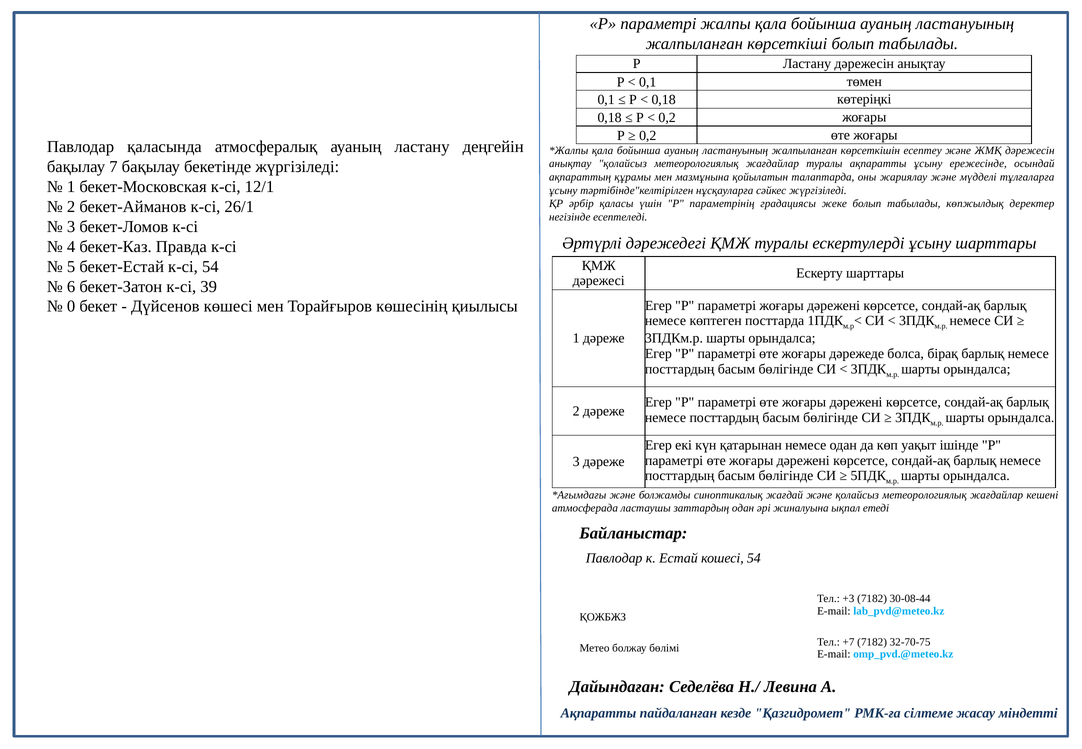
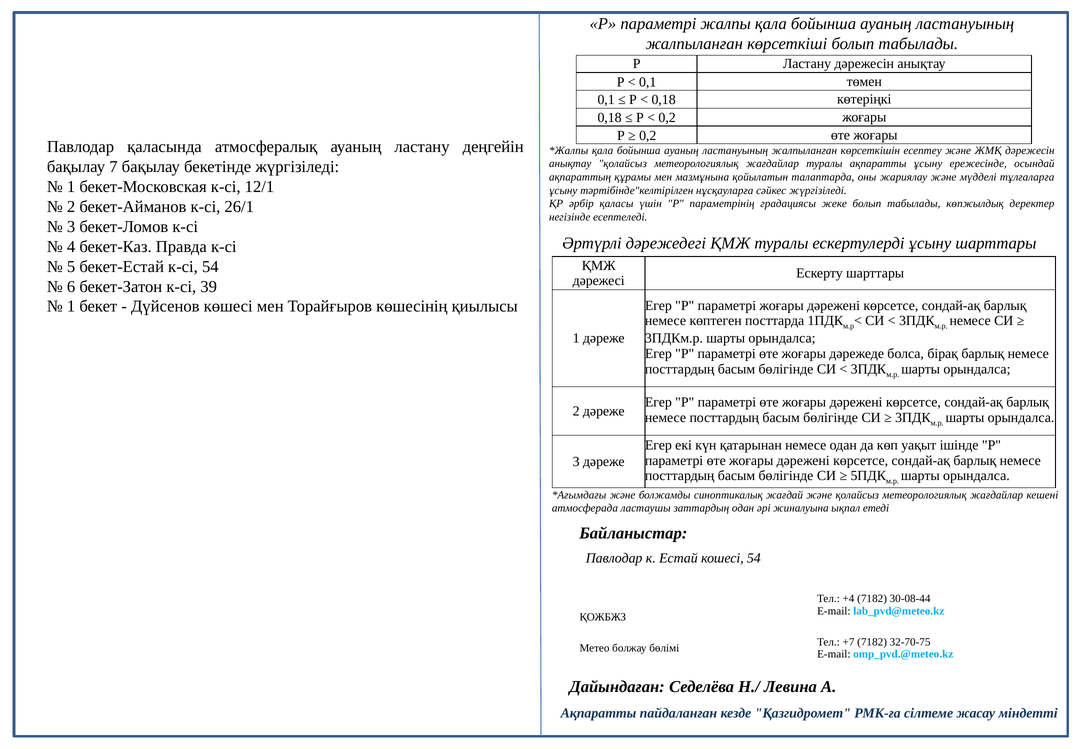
0: 0 -> 1 (71, 307)
+3: +3 -> +4 (848, 599)
